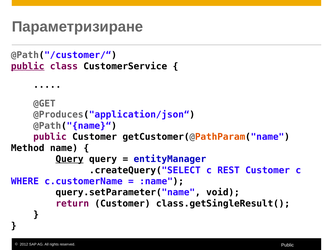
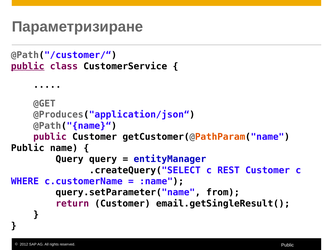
Method: Method -> Public (28, 148)
Query underline: present -> none (70, 159)
void: void -> from (223, 192)
class.getSingleResult(: class.getSingleResult( -> email.getSingleResult( (223, 203)
